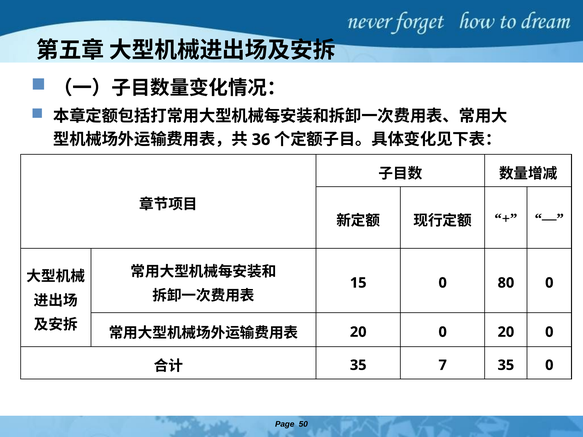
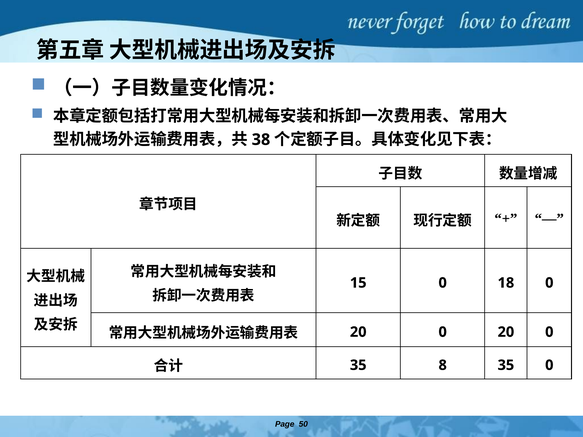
36: 36 -> 38 (261, 140)
80: 80 -> 18 (506, 283)
7: 7 -> 8 (443, 365)
